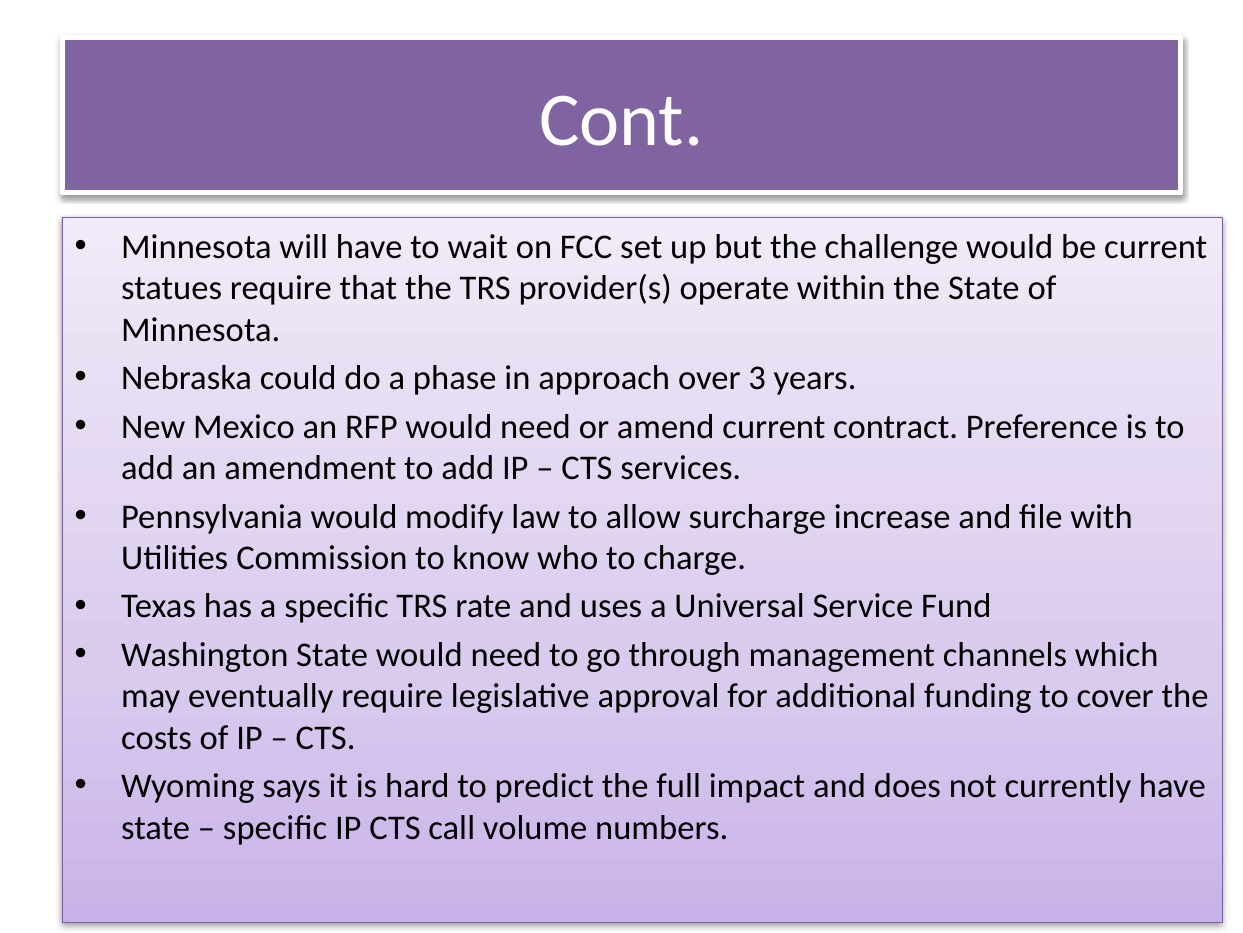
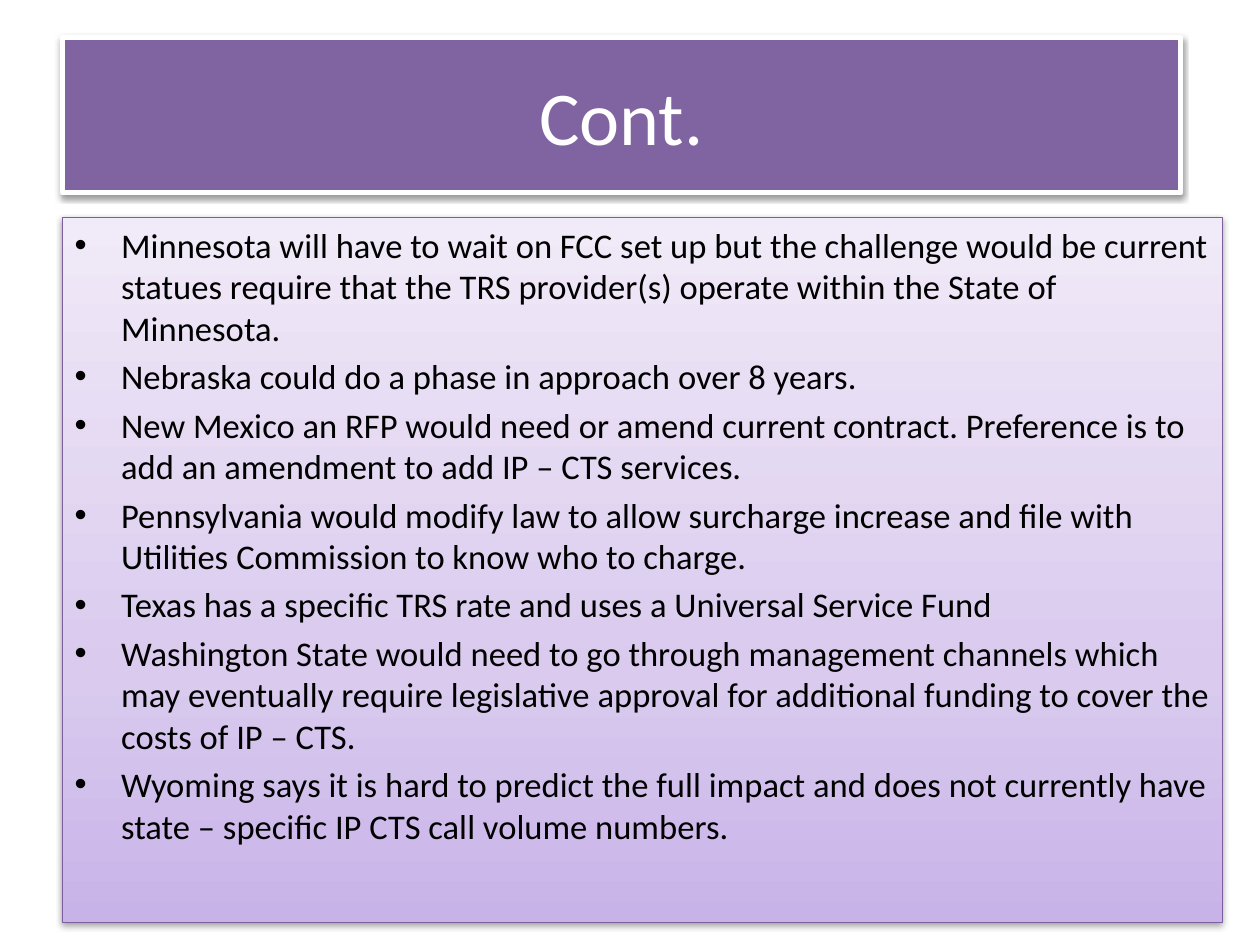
3: 3 -> 8 (757, 378)
